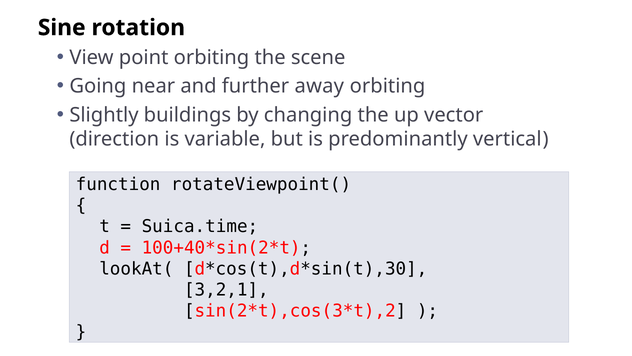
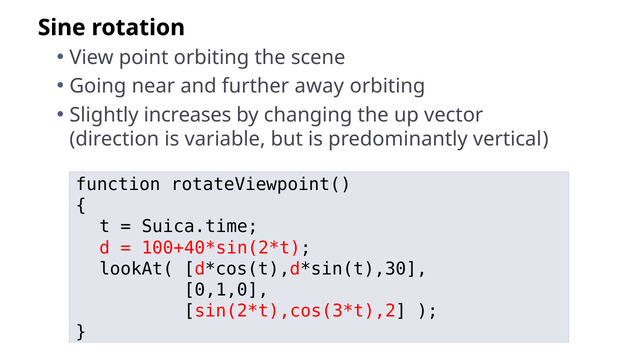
buildings: buildings -> increases (188, 115)
3,2,1: 3,2,1 -> 0,1,0 (226, 290)
